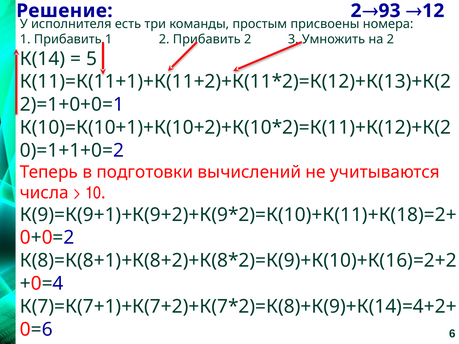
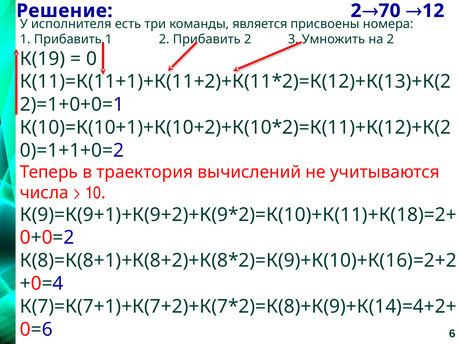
93: 93 -> 70 (390, 11)
простым: простым -> является (260, 24)
К(14: К(14 -> К(19 (42, 59)
5: 5 -> 0 (91, 59)
подготовки: подготовки -> траектория (145, 172)
